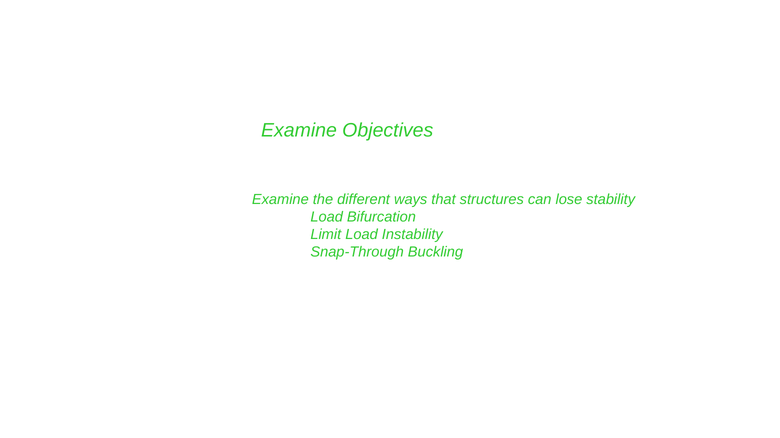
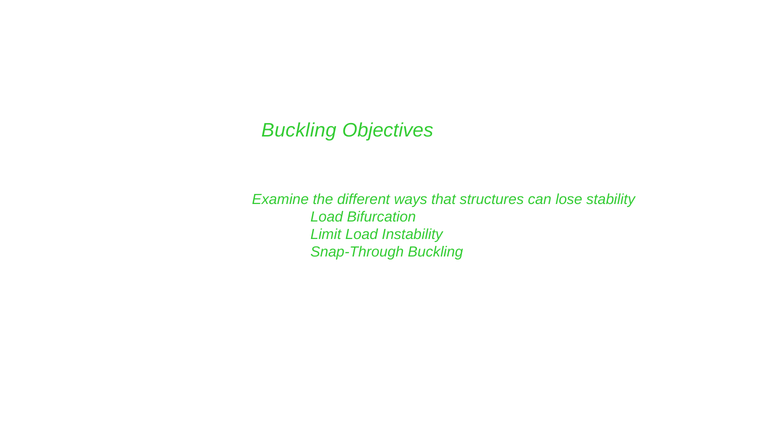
Examine: Examine -> Buckling (299, 131)
